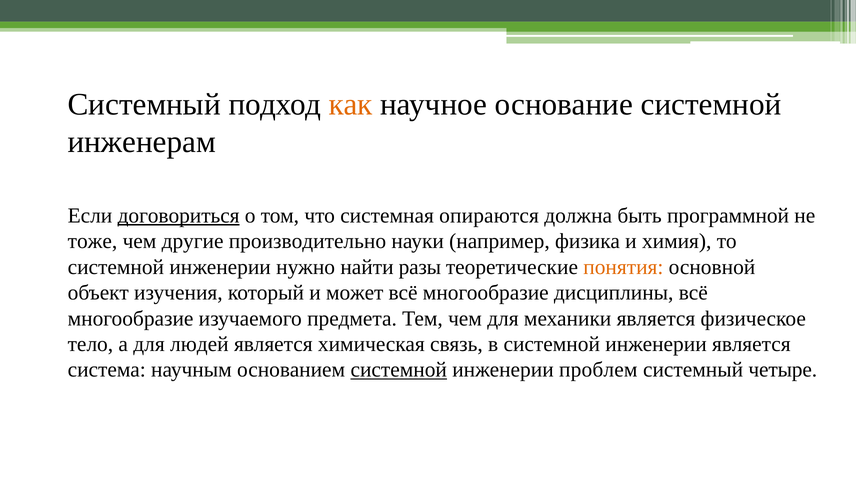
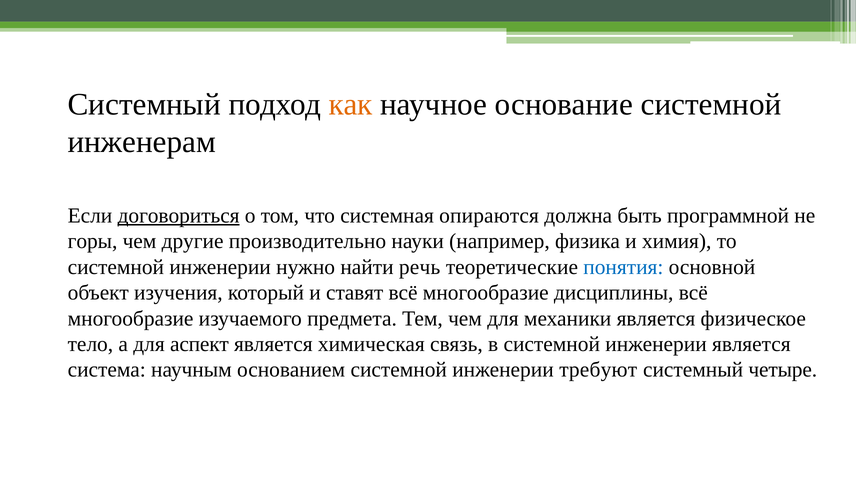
тоже: тоже -> горы (93, 241)
разы: разы -> речь (420, 267)
понятия colour: orange -> blue (623, 267)
может: может -> ставят (355, 292)
людей: людей -> аспект (199, 344)
системной underline: present -> none (399, 369)
проблем: проблем -> требуют (598, 369)
